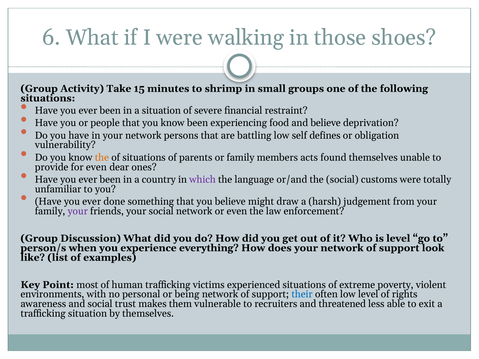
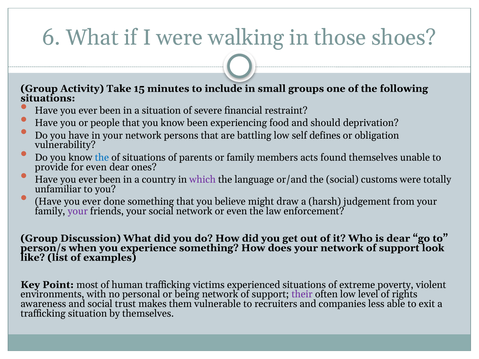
shrimp: shrimp -> include (223, 89)
and believe: believe -> should (326, 123)
the colour: orange -> blue (102, 158)
is level: level -> dear (398, 239)
experience everything: everything -> something (209, 248)
their colour: blue -> purple (302, 295)
threatened: threatened -> companies (342, 304)
